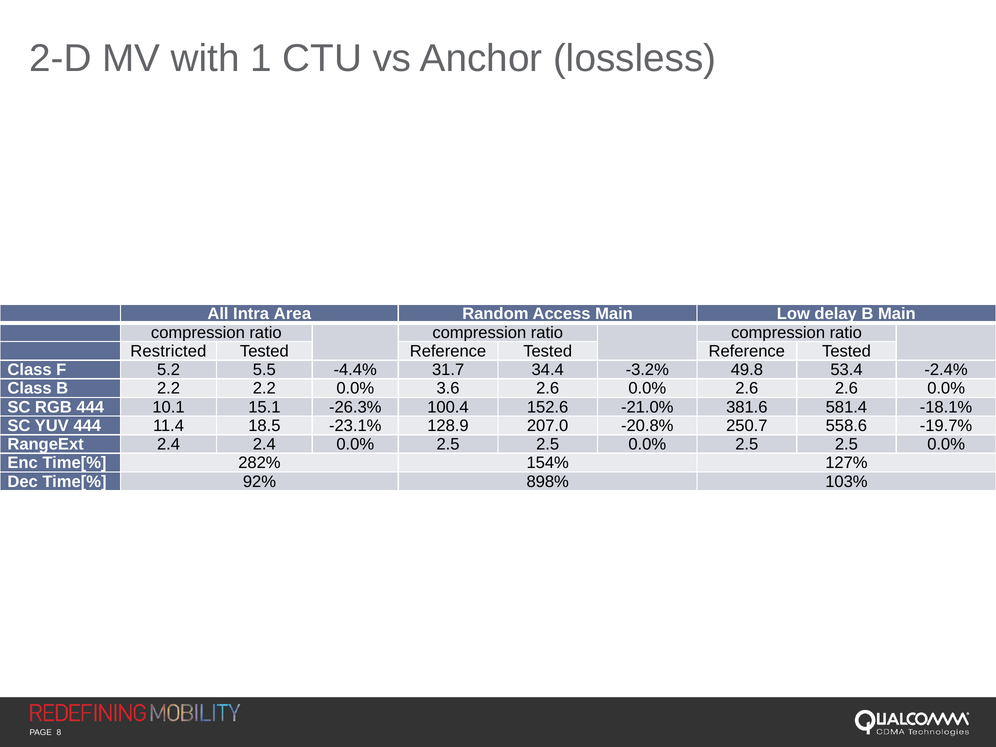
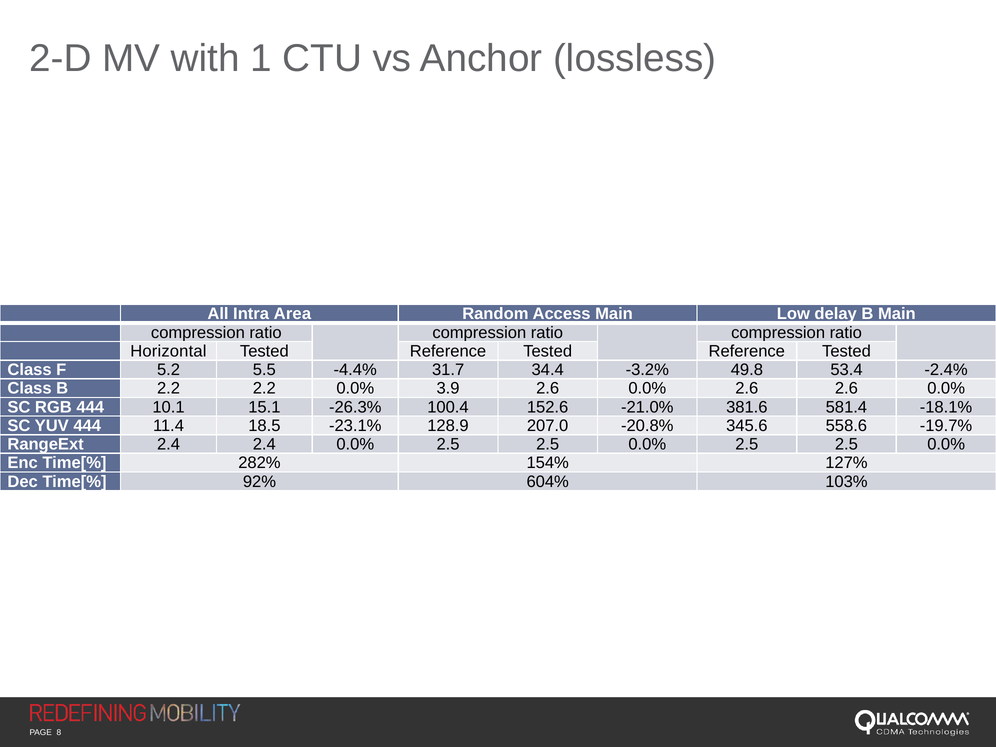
Restricted: Restricted -> Horizontal (168, 351)
3.6: 3.6 -> 3.9 (448, 388)
250.7: 250.7 -> 345.6 (747, 426)
898%: 898% -> 604% (548, 482)
